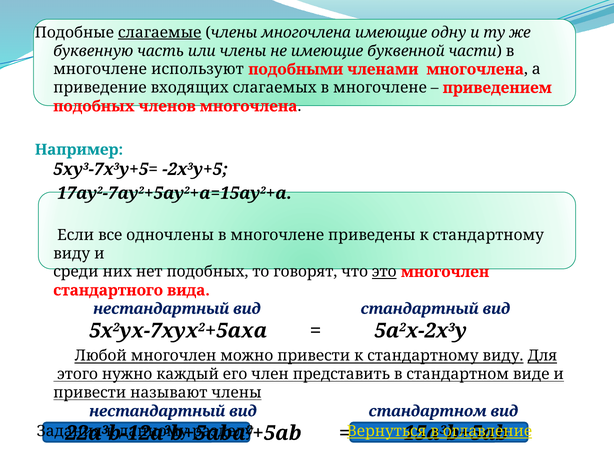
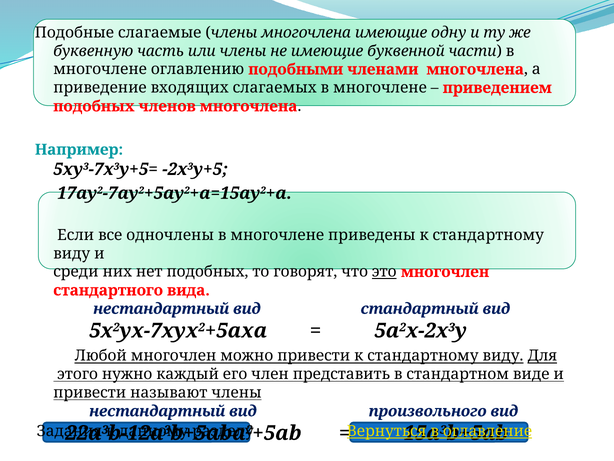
слагаемые underline: present -> none (160, 32)
используют: используют -> оглавлению (198, 69)
вид стандартном: стандартном -> произвольного (428, 411)
